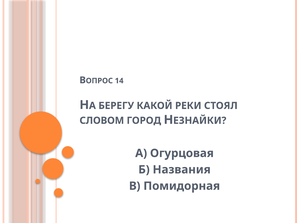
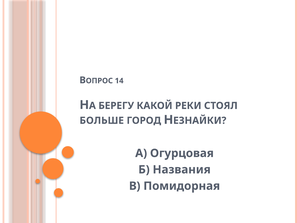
СЛОВОМ: СЛОВОМ -> БОЛЬШЕ (102, 120)
